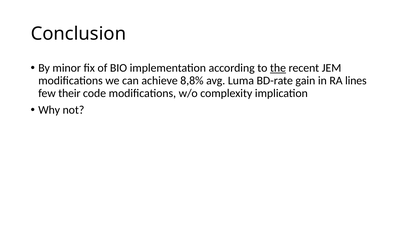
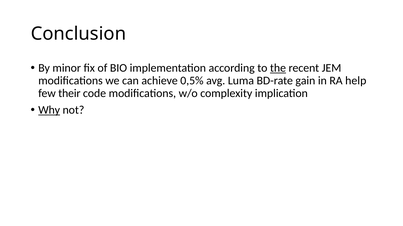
8,8%: 8,8% -> 0,5% (192, 81)
lines: lines -> help (356, 81)
Why underline: none -> present (49, 110)
